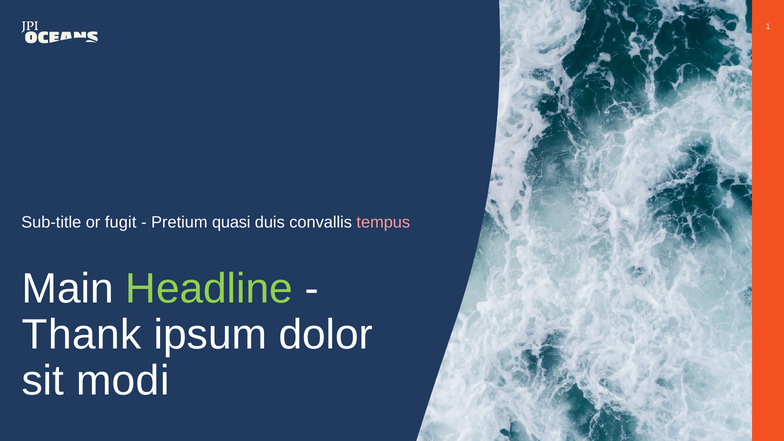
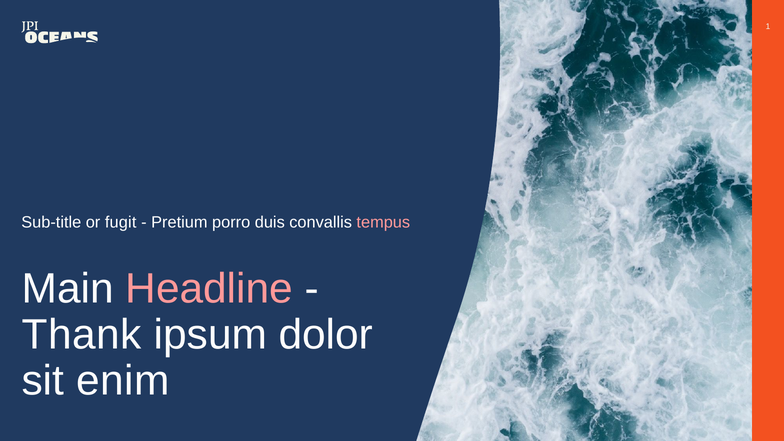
quasi: quasi -> porro (231, 223)
Headline colour: light green -> pink (209, 289)
modi: modi -> enim (123, 381)
